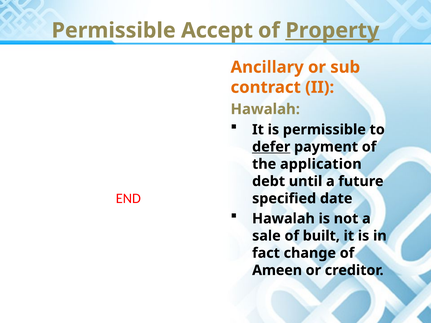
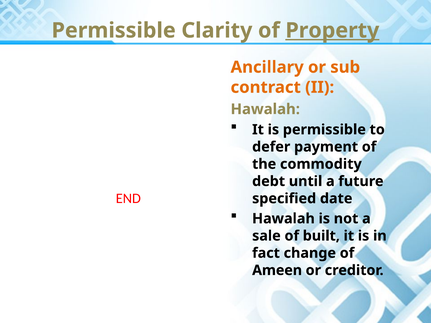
Accept: Accept -> Clarity (217, 30)
defer underline: present -> none (271, 147)
application: application -> commodity (321, 164)
